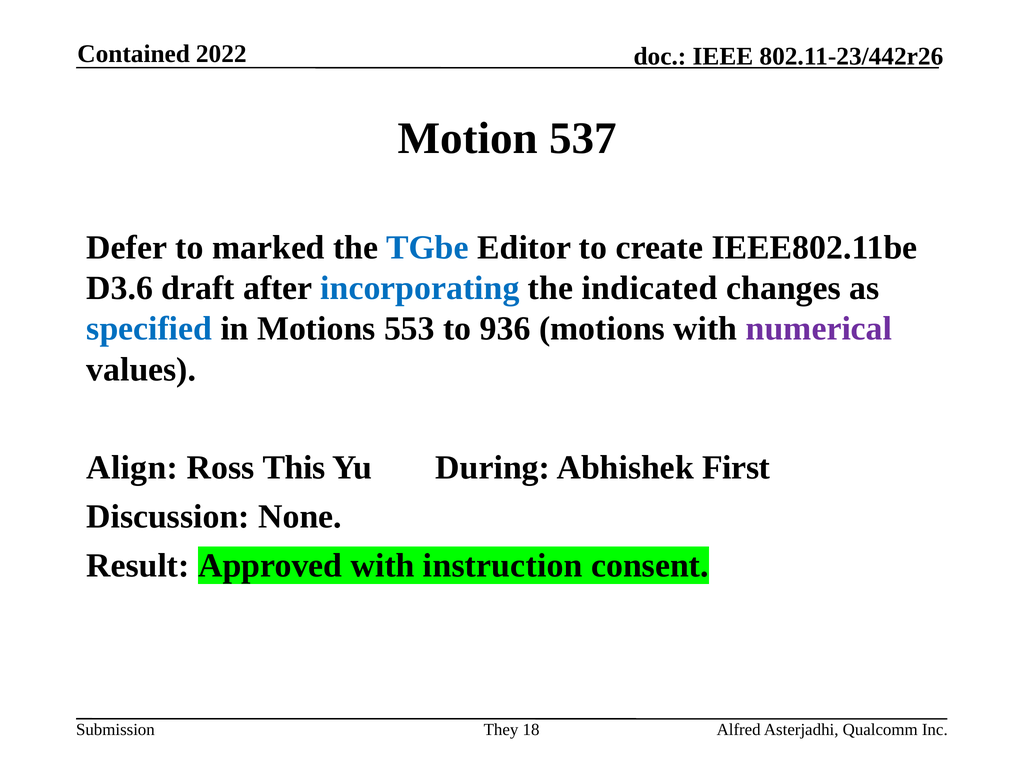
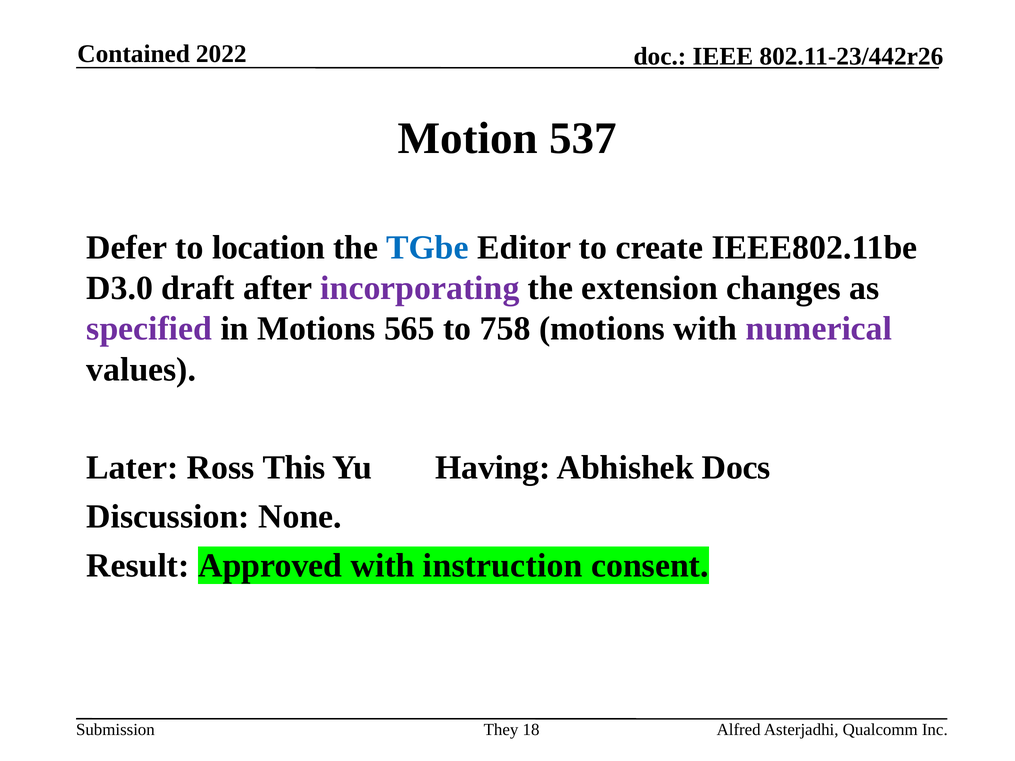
marked: marked -> location (269, 248)
D3.6: D3.6 -> D3.0 (120, 288)
incorporating colour: blue -> purple (420, 288)
indicated: indicated -> extension (650, 288)
specified colour: blue -> purple (149, 329)
553: 553 -> 565 (409, 329)
936: 936 -> 758 (505, 329)
Align: Align -> Later (132, 468)
During: During -> Having (493, 468)
First: First -> Docs (736, 468)
